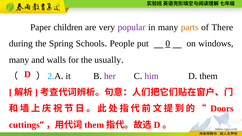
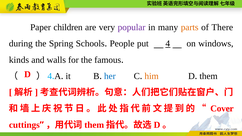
put 0: 0 -> 4 (168, 44)
many: many -> kinds (19, 60)
usually: usually -> famous (108, 60)
2: 2 -> 4 (50, 76)
her colour: purple -> blue (110, 76)
him colour: purple -> orange (152, 76)
Doors: Doors -> Cover (222, 109)
